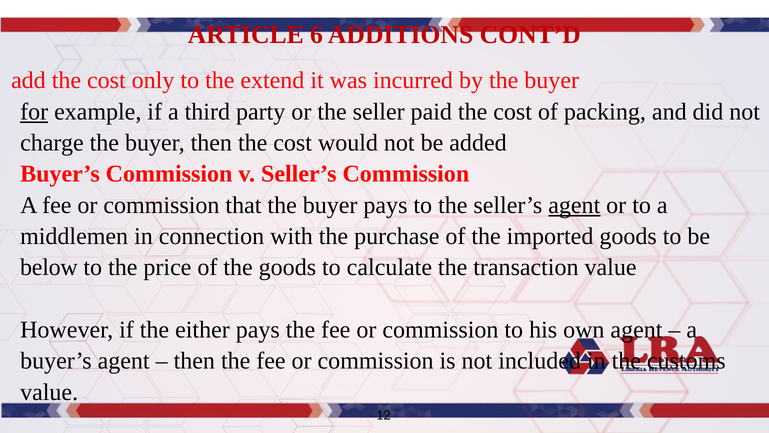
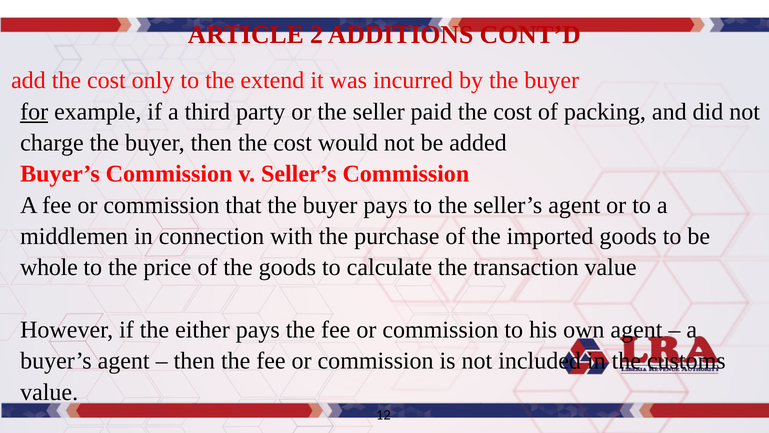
6: 6 -> 2 (316, 35)
agent underline: present -> none (574, 205)
below: below -> whole (49, 267)
